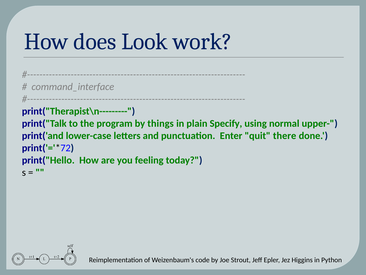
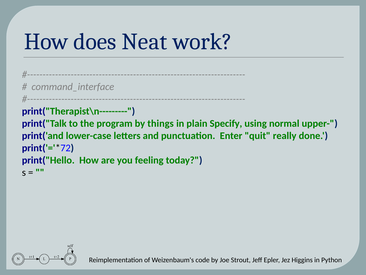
Look: Look -> Neat (144, 42)
there: there -> really (285, 136)
